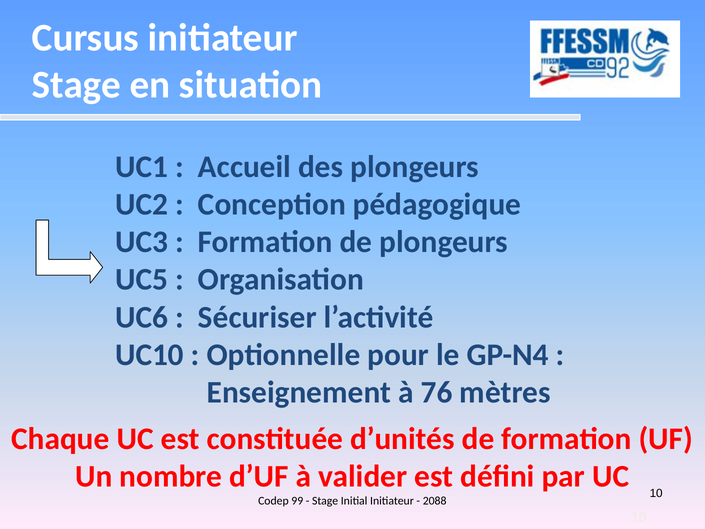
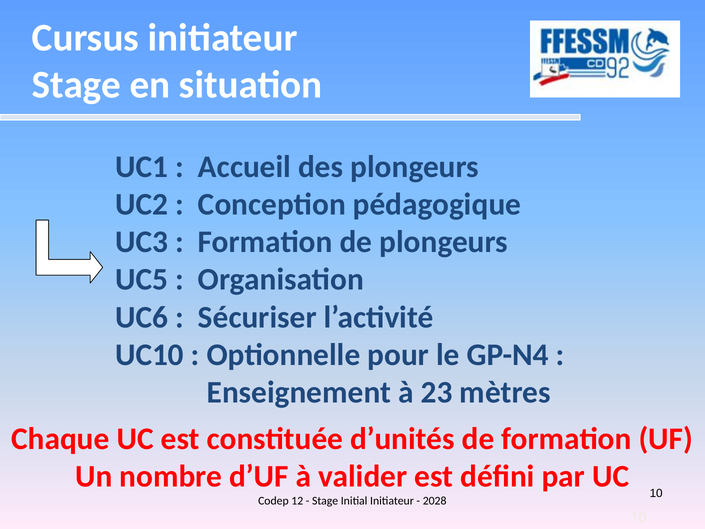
76: 76 -> 23 (437, 392)
99: 99 -> 12 (297, 501)
2088: 2088 -> 2028 (435, 501)
